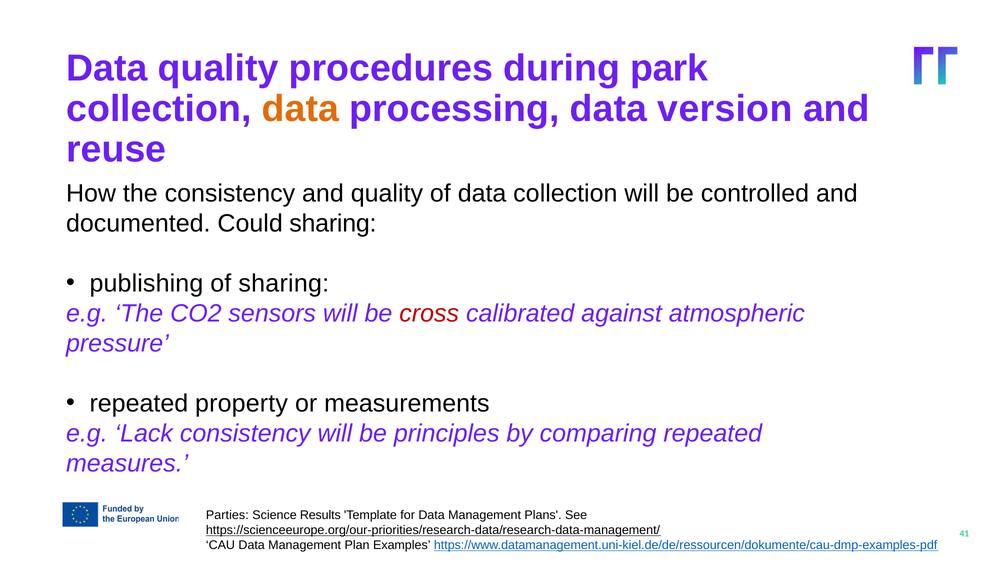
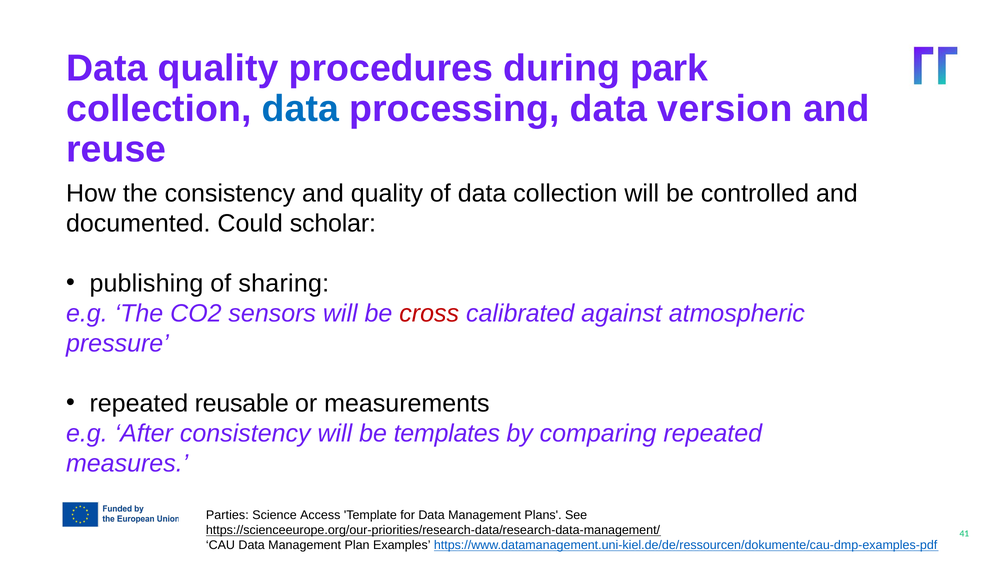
data colour: orange -> blue (300, 109)
Could sharing: sharing -> scholar (333, 223)
property: property -> reusable (242, 403)
Lack: Lack -> After (144, 433)
principles: principles -> templates (447, 433)
Results: Results -> Access (320, 515)
